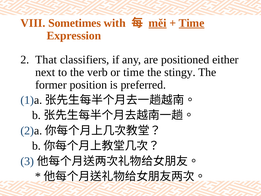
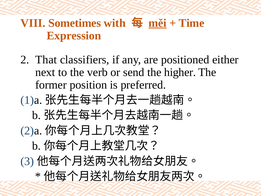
Time underline: present -> none (192, 23)
or time: time -> send (134, 72)
stingy: stingy -> higher (180, 72)
